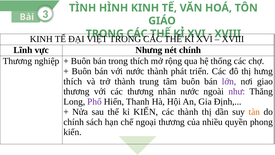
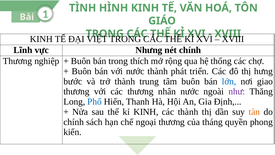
3: 3 -> 1 (45, 14)
thích: thích -> bước (73, 81)
lớn colour: purple -> blue (229, 81)
Phố colour: purple -> blue (95, 101)
kỉ KIẾN: KIẾN -> KINH (146, 112)
nhiều: nhiều -> tháng (213, 122)
